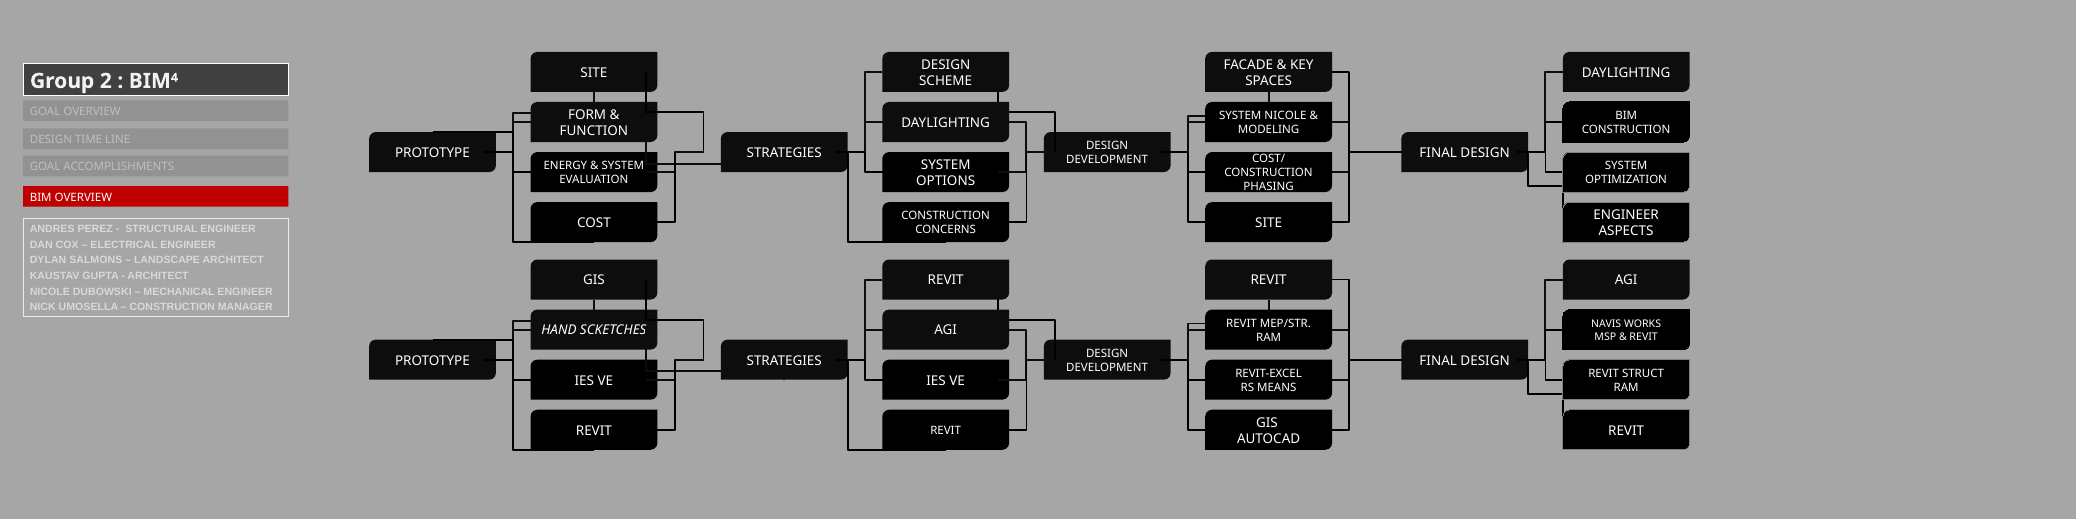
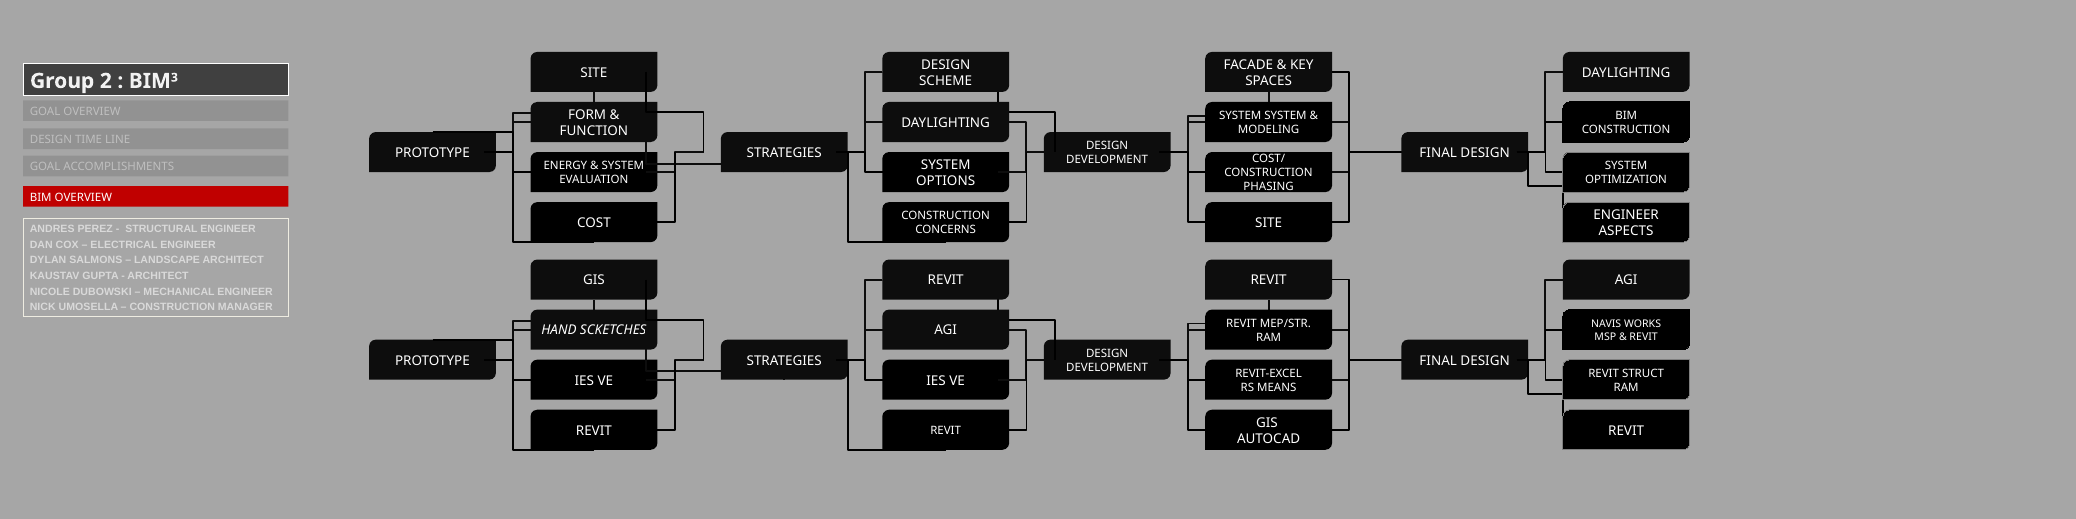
4: 4 -> 3 (174, 78)
SYSTEM NICOLE: NICOLE -> SYSTEM (1286, 116)
